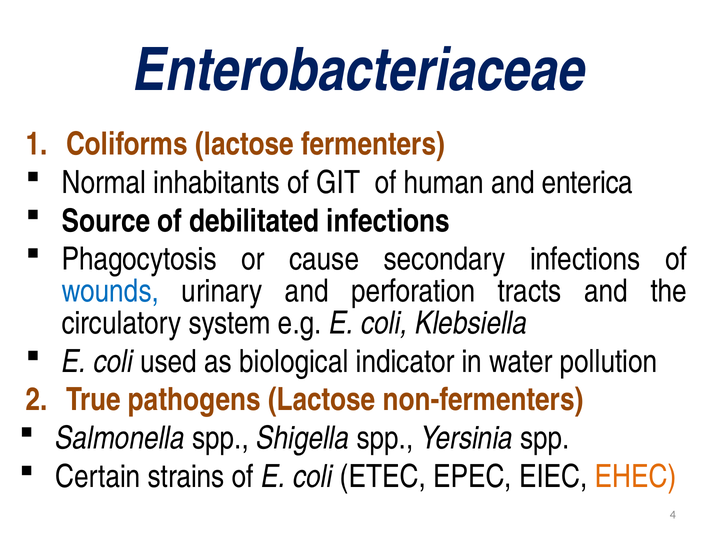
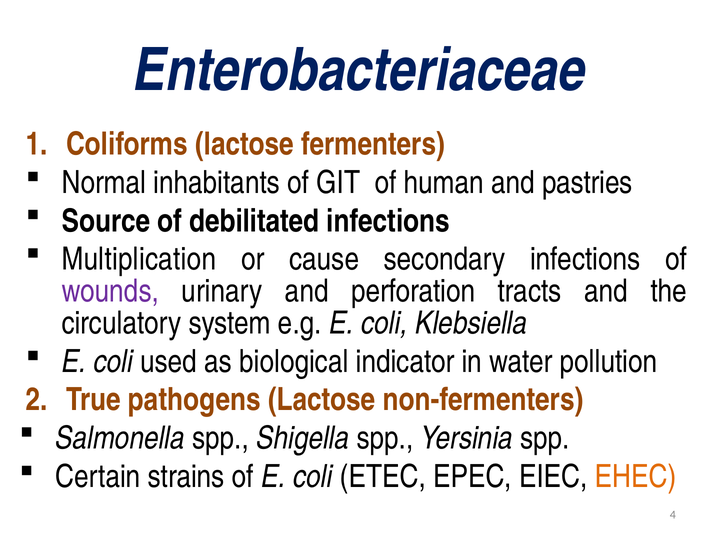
enterica: enterica -> pastries (587, 183)
Phagocytosis: Phagocytosis -> Multiplication (139, 260)
wounds colour: blue -> purple (110, 291)
